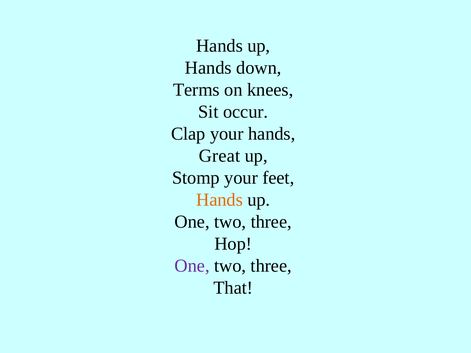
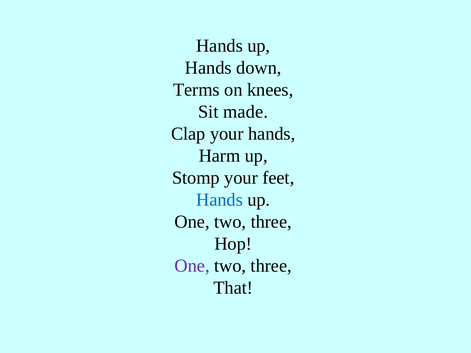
occur: occur -> made (246, 112)
Great: Great -> Harm (219, 156)
Hands colour: orange -> blue (219, 200)
